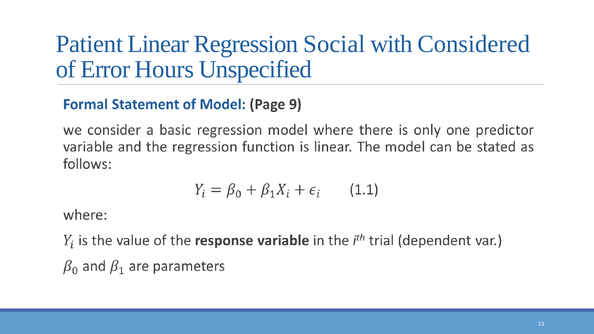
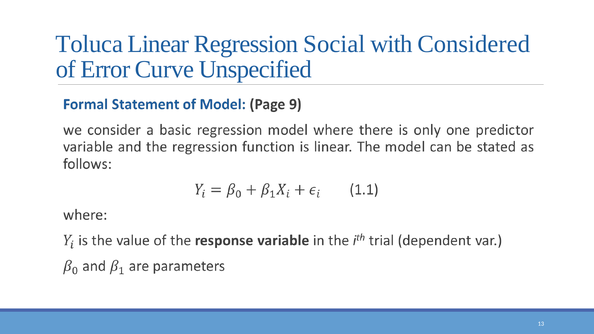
Patient: Patient -> Toluca (89, 44)
Hours: Hours -> Curve (164, 69)
